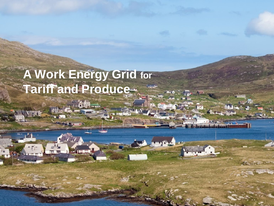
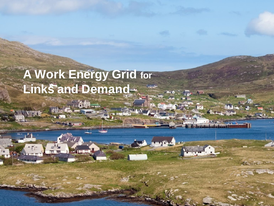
Tariff: Tariff -> Links (39, 89)
Produce: Produce -> Demand (106, 89)
